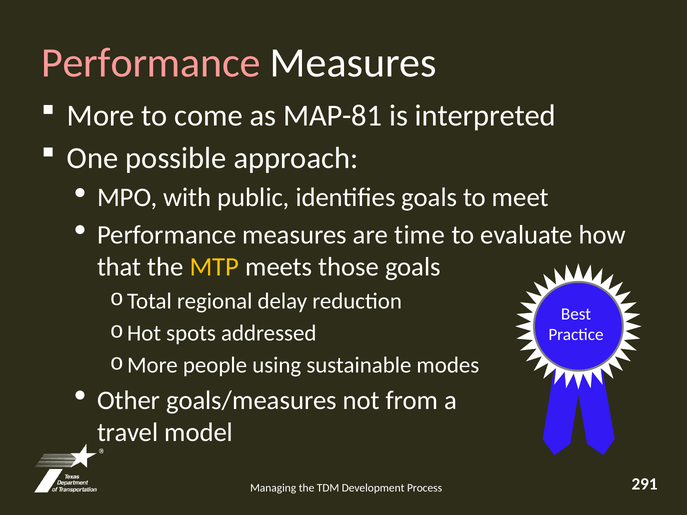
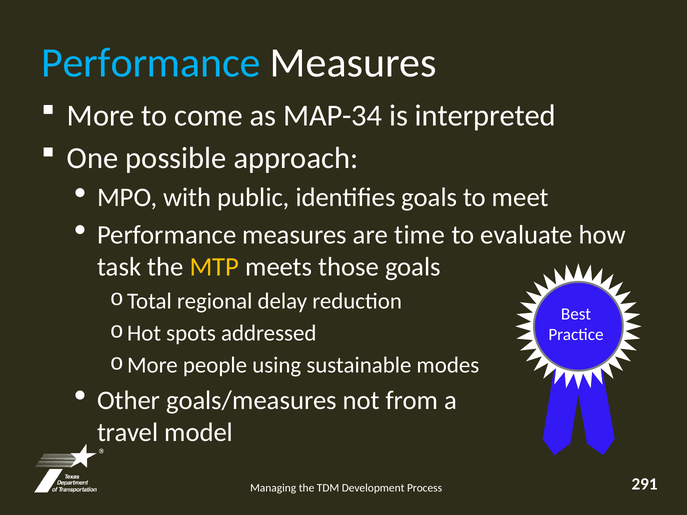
Performance colour: pink -> light blue (151, 63)
MAP-81: MAP-81 -> MAP-34 (333, 116)
that: that -> task (119, 267)
